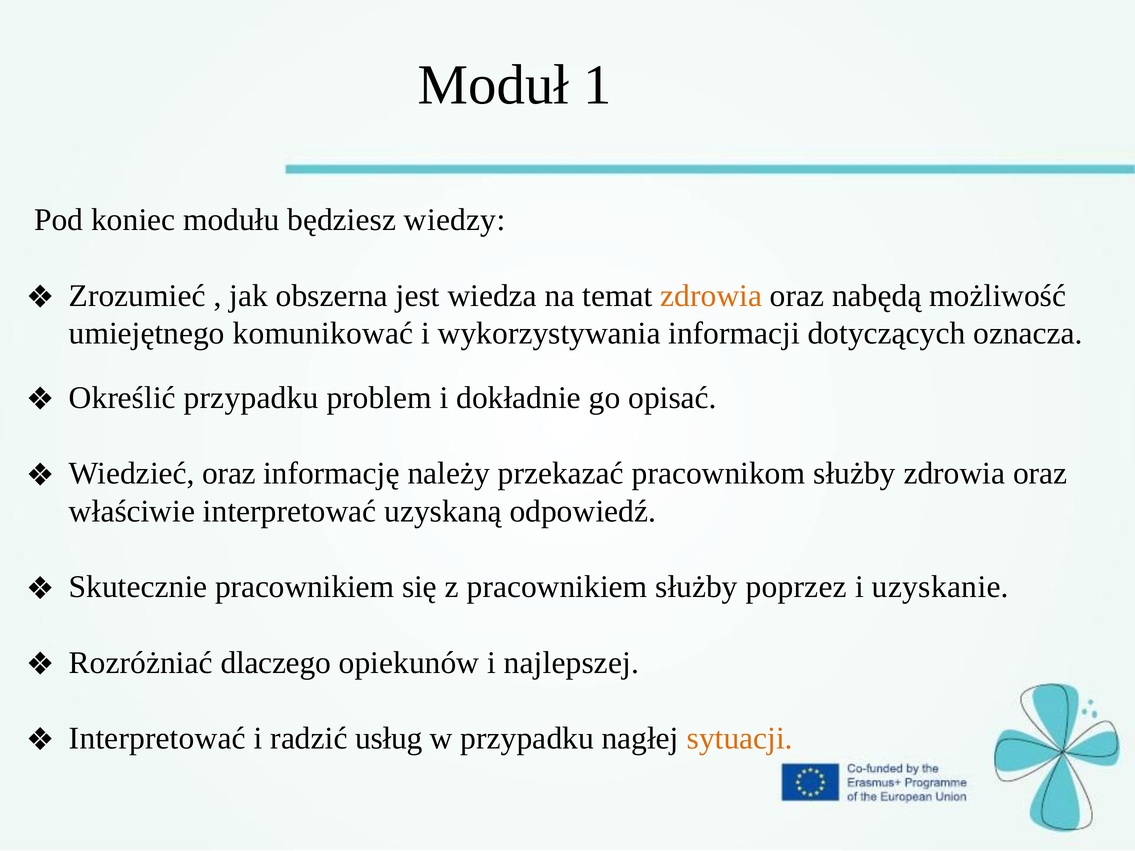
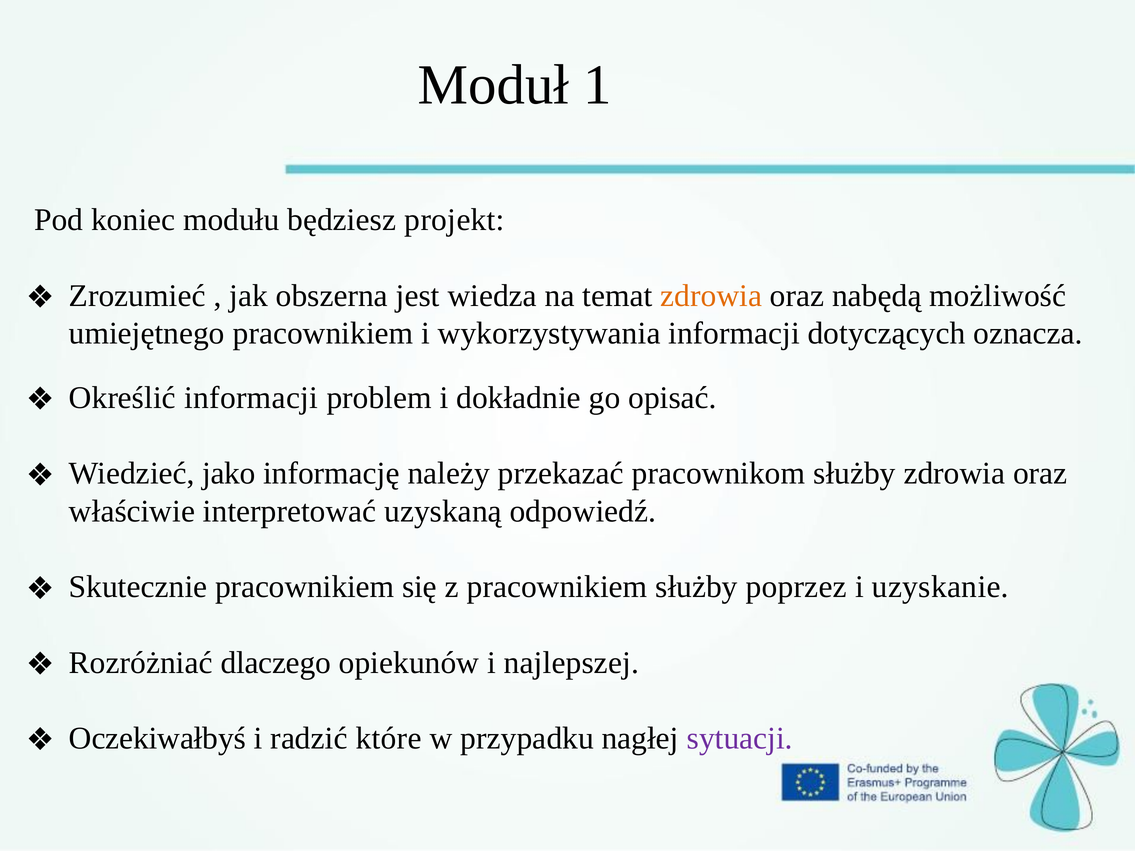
wiedzy: wiedzy -> projekt (455, 220)
umiejętnego komunikować: komunikować -> pracownikiem (323, 334)
Określić przypadku: przypadku -> informacji (251, 398)
Wiedzieć oraz: oraz -> jako (229, 474)
Interpretować: Interpretować -> Oczekiwałbyś (157, 739)
usług: usług -> które (389, 739)
sytuacji colour: orange -> purple (740, 739)
